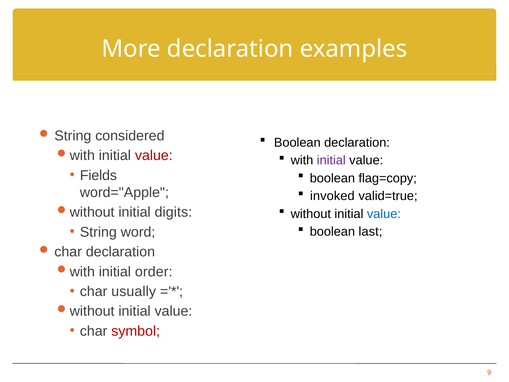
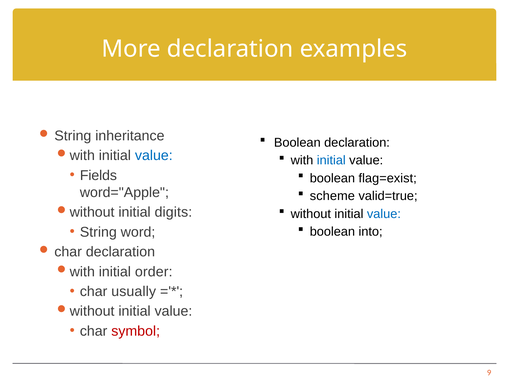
considered: considered -> inheritance (130, 136)
value colour: red -> blue (154, 156)
initial colour: purple -> blue (331, 160)
flag=copy: flag=copy -> flag=exist (388, 178)
invoked: invoked -> scheme (332, 196)
last: last -> into (371, 232)
